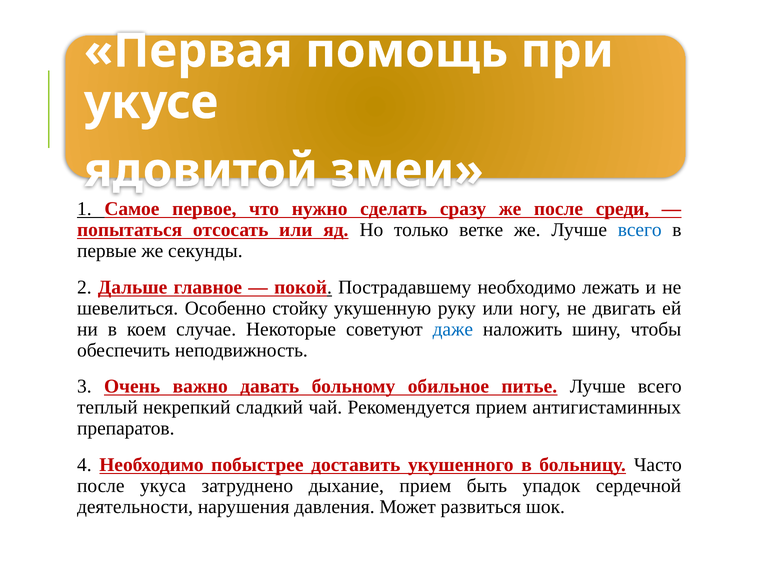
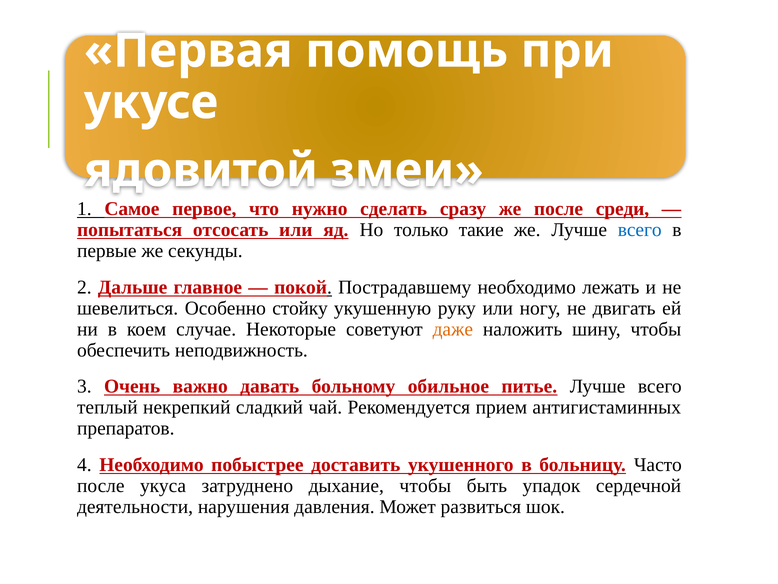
ветке: ветке -> такие (481, 230)
даже colour: blue -> orange (453, 329)
дыхание прием: прием -> чтобы (425, 485)
